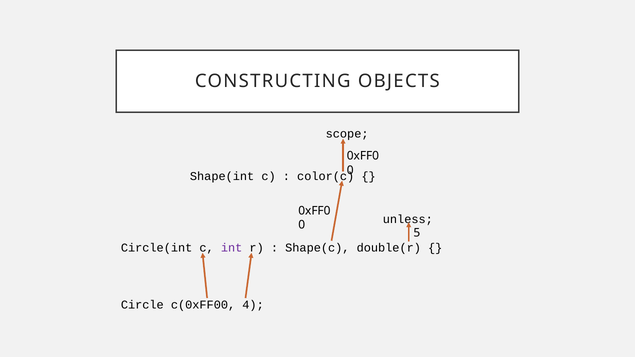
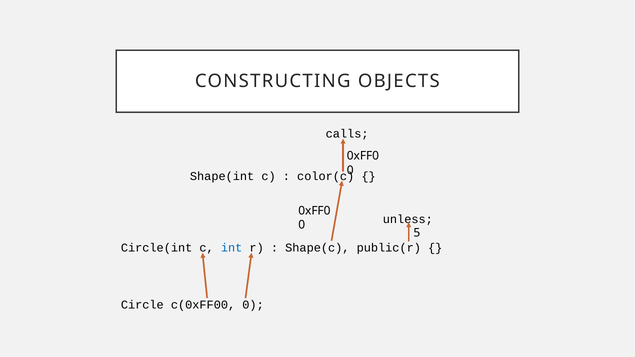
scope: scope -> calls (347, 134)
int colour: purple -> blue (232, 248)
double(r: double(r -> public(r (389, 248)
c(0xFF00 4: 4 -> 0 (253, 305)
